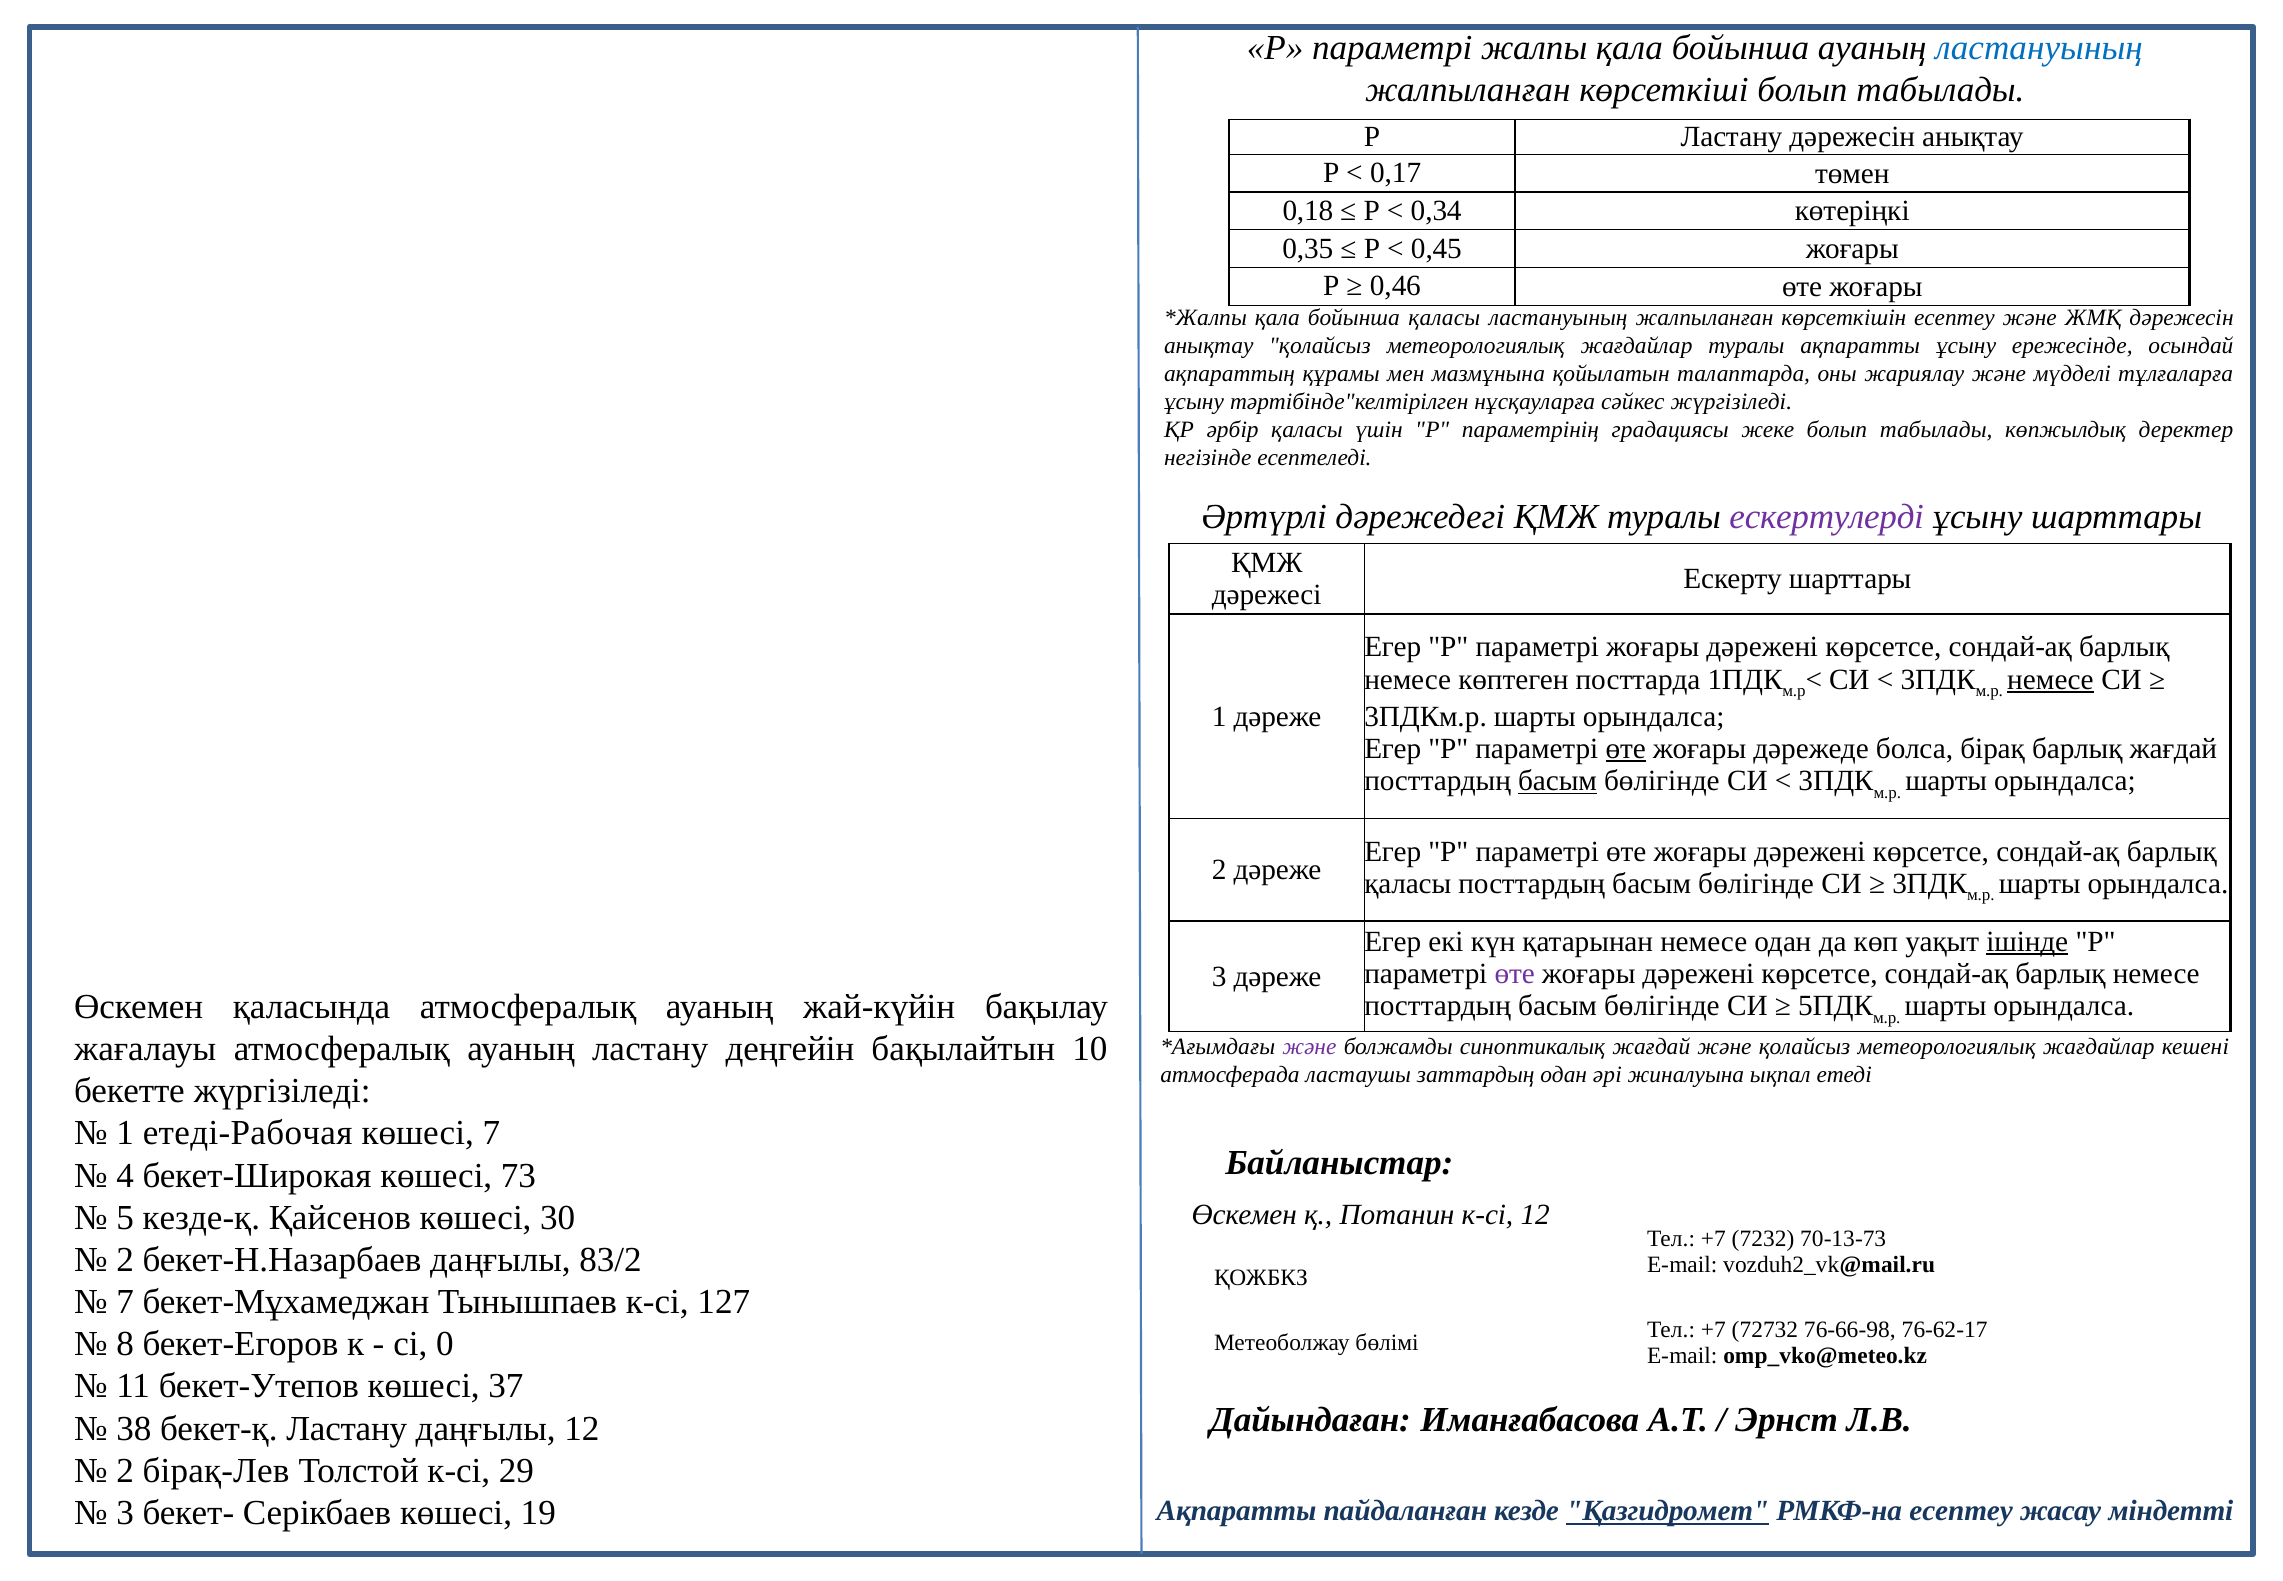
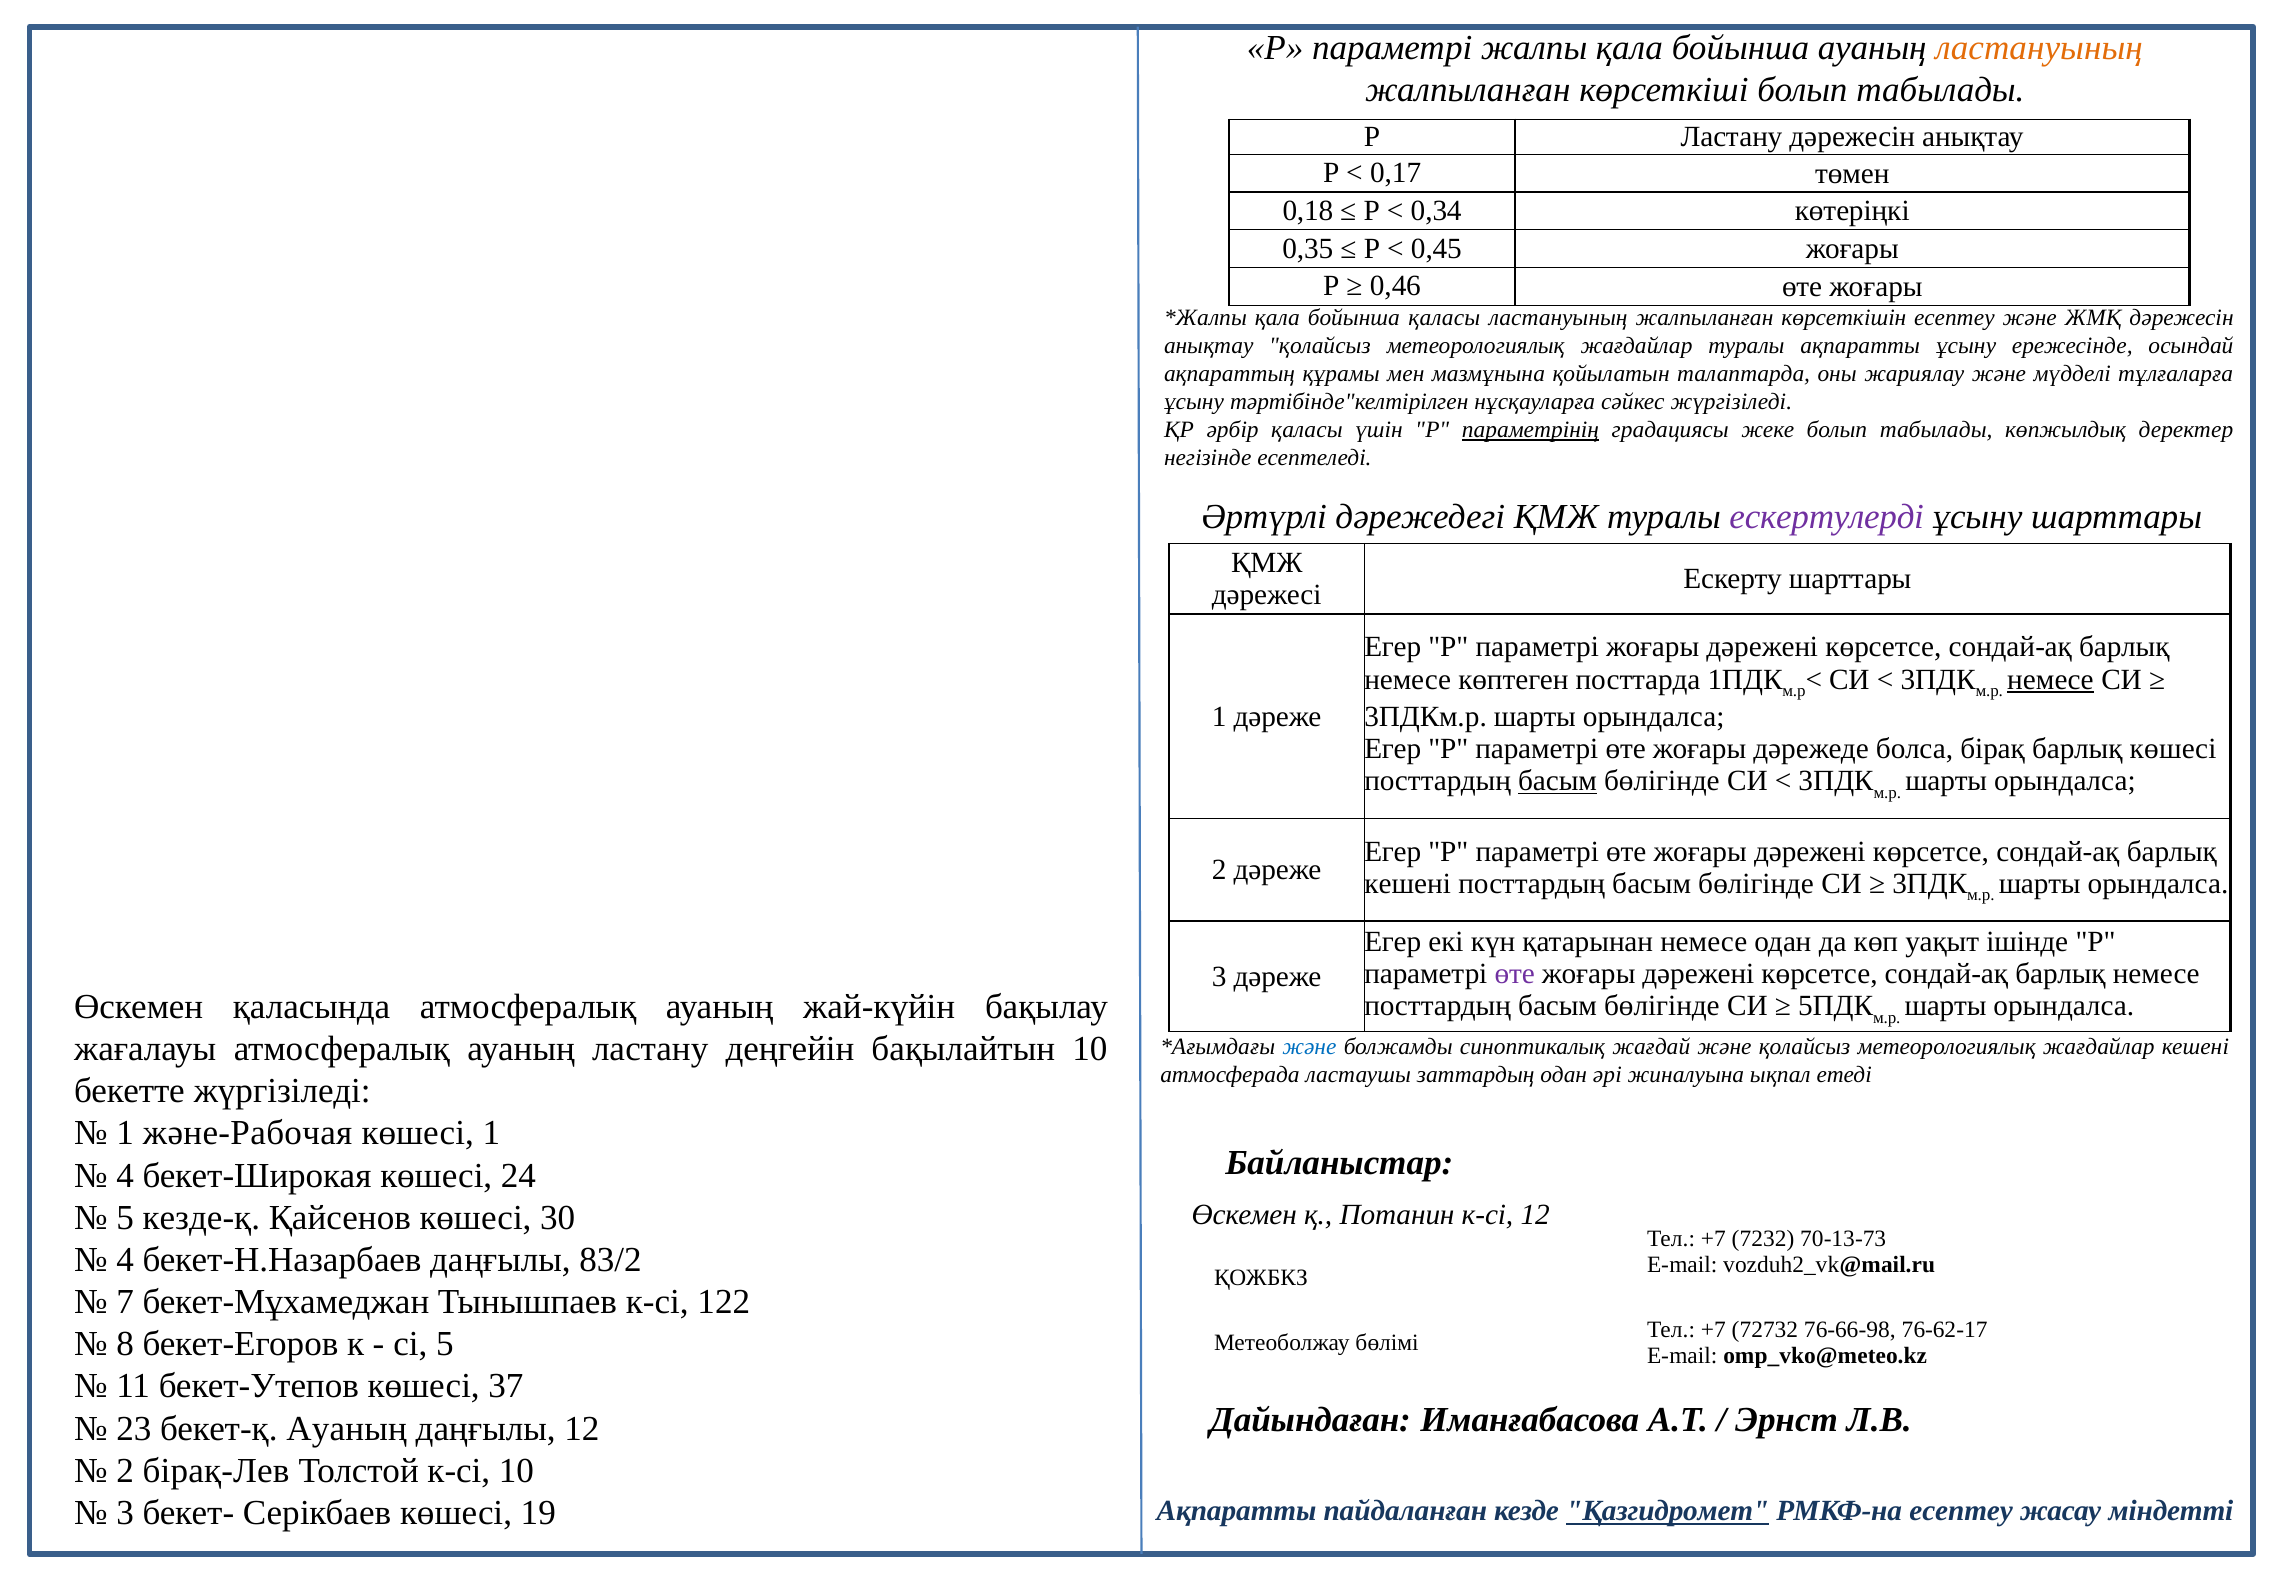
ластануының colour: blue -> orange (2039, 48)
параметрінің underline: none -> present (1530, 430)
өте underline: present -> none (1626, 748)
барлық жағдай: жағдай -> көшесі (2173, 748)
қаласы: қаласы -> кешені (1408, 883)
ішінде underline: present -> none (2027, 941)
және colour: purple -> blue (1309, 1046)
етеді-Рабочая: етеді-Рабочая -> және-Рабочая (248, 1133)
көшесі 7: 7 -> 1 (491, 1133)
73: 73 -> 24 (518, 1175)
2: 2 -> 4 (125, 1259)
127: 127 -> 122 (724, 1302)
сі 0: 0 -> 5 (445, 1344)
38: 38 -> 23 (134, 1428)
бекет-қ Ластану: Ластану -> Ауаның (347, 1428)
к-сі 29: 29 -> 10 (516, 1470)
